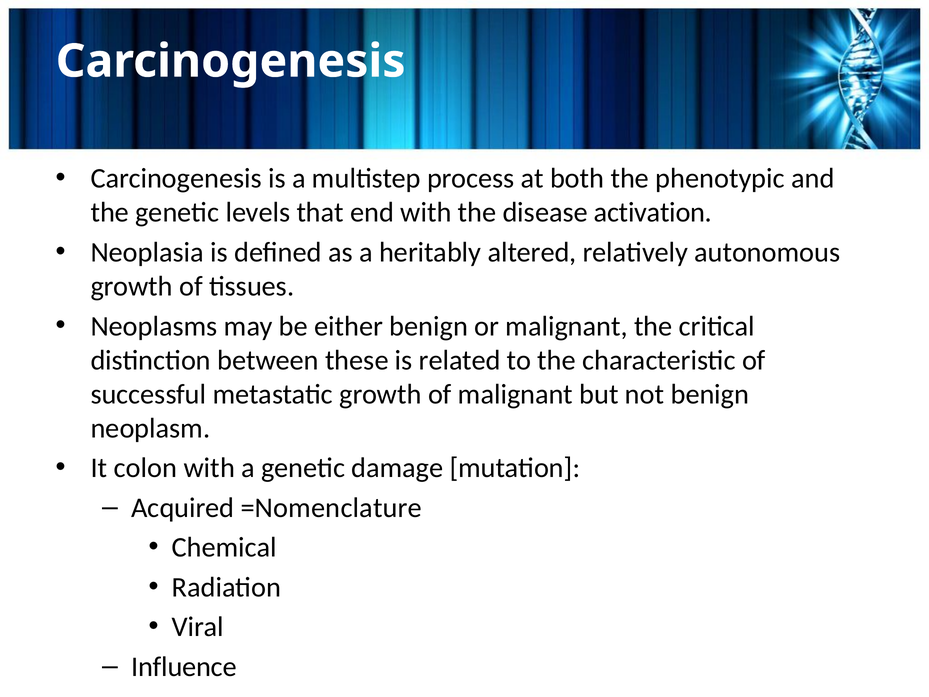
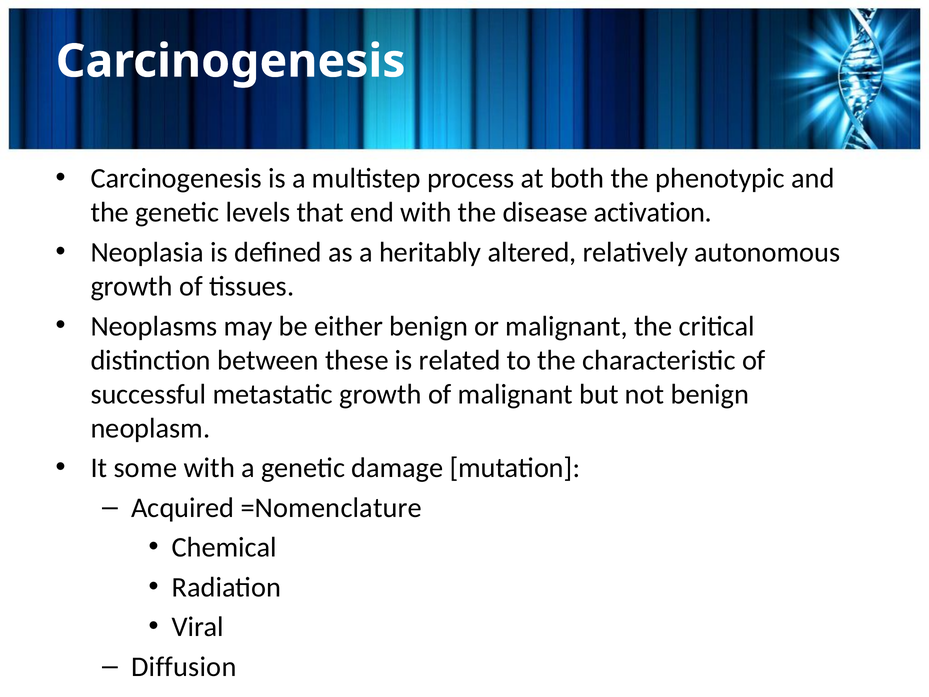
colon: colon -> some (145, 468)
Influence: Influence -> Diffusion (184, 666)
